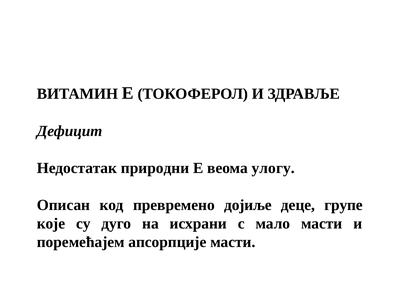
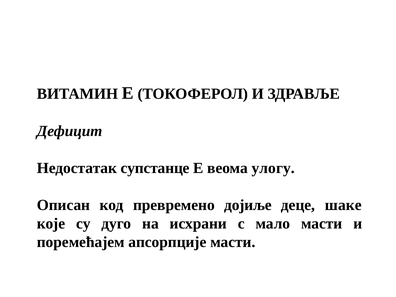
природни: природни -> супстанце (155, 168)
групе: групе -> шаке (343, 205)
